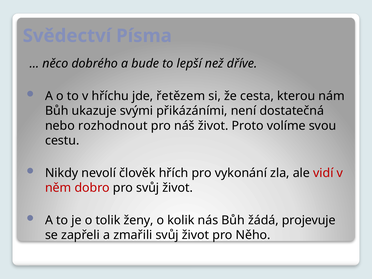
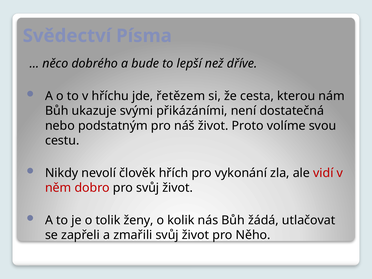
rozhodnout: rozhodnout -> podstatným (113, 126)
projevuje: projevuje -> utlačovat (309, 220)
